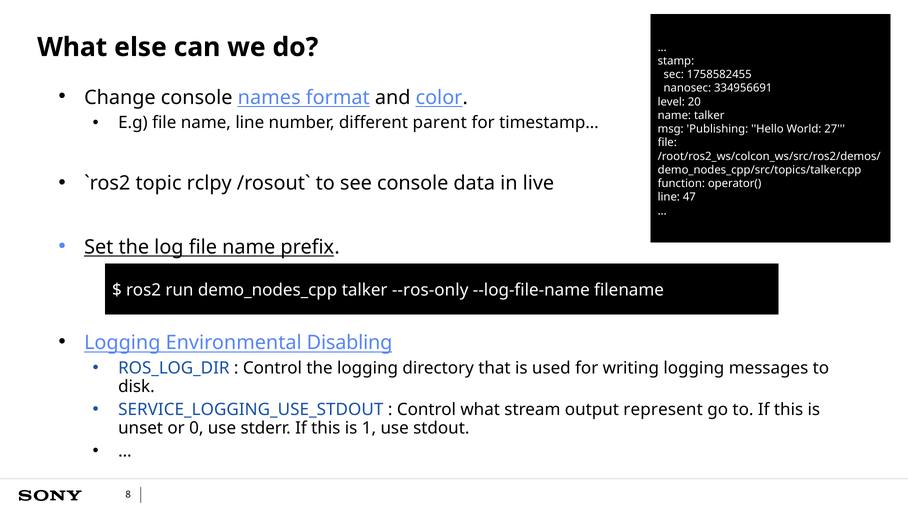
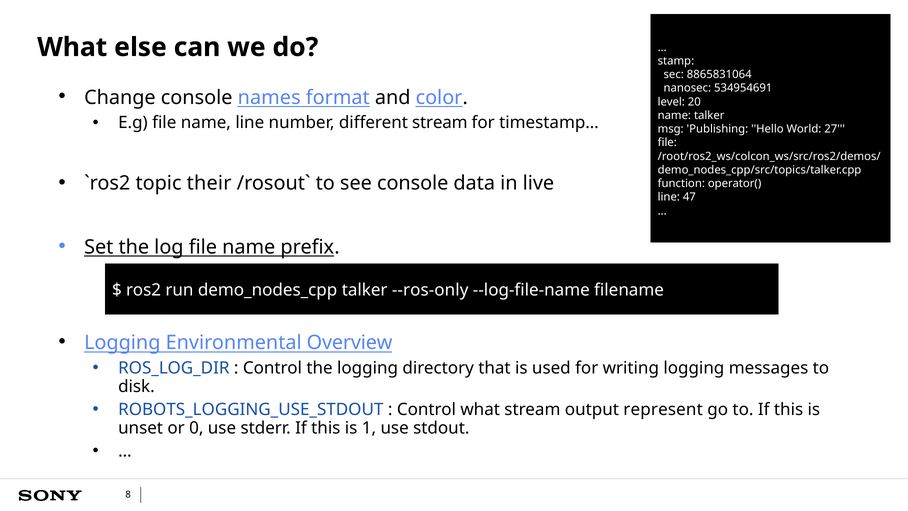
1758582455: 1758582455 -> 8865831064 (719, 74)
334956691: 334956691 -> 534954691 (743, 88)
different parent: parent -> stream (440, 123)
rclpy: rclpy -> their (209, 183)
Disabling: Disabling -> Overview (350, 343)
SERVICE_LOGGING_USE_STDOUT: SERVICE_LOGGING_USE_STDOUT -> ROBOTS_LOGGING_USE_STDOUT (251, 409)
